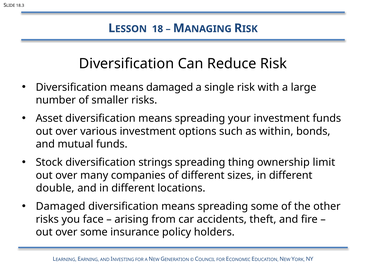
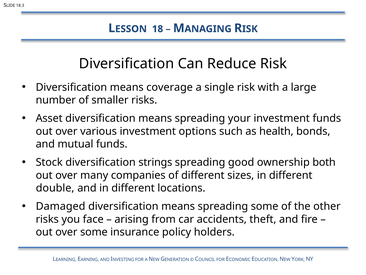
means damaged: damaged -> coverage (170, 87)
within: within -> health (276, 131)
thing: thing -> good (241, 162)
limit: limit -> both (324, 162)
